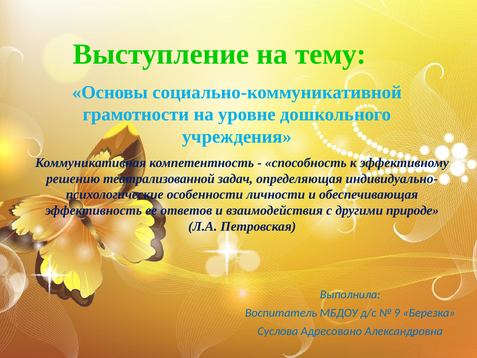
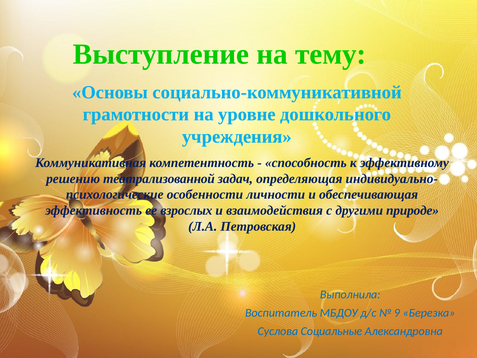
ответов: ответов -> взрослых (186, 210)
Адресовано: Адресовано -> Социальные (331, 331)
